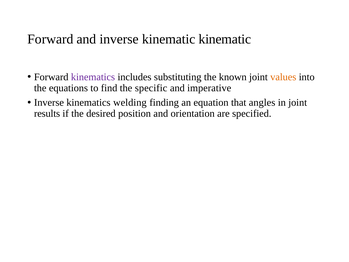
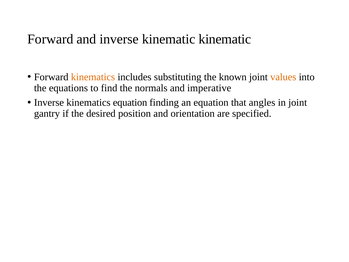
kinematics colour: purple -> orange (93, 77)
specific: specific -> normals (151, 88)
kinematics welding: welding -> equation (130, 102)
results: results -> gantry (47, 113)
